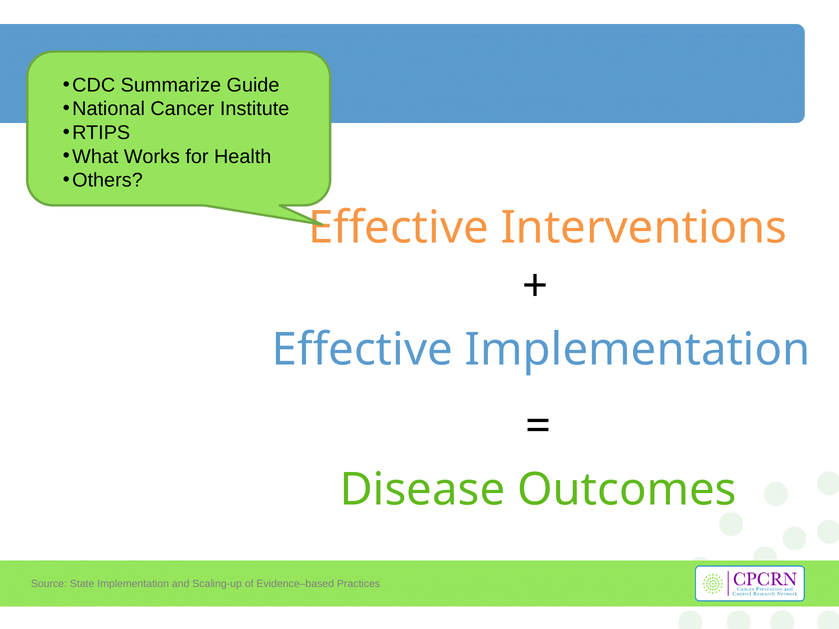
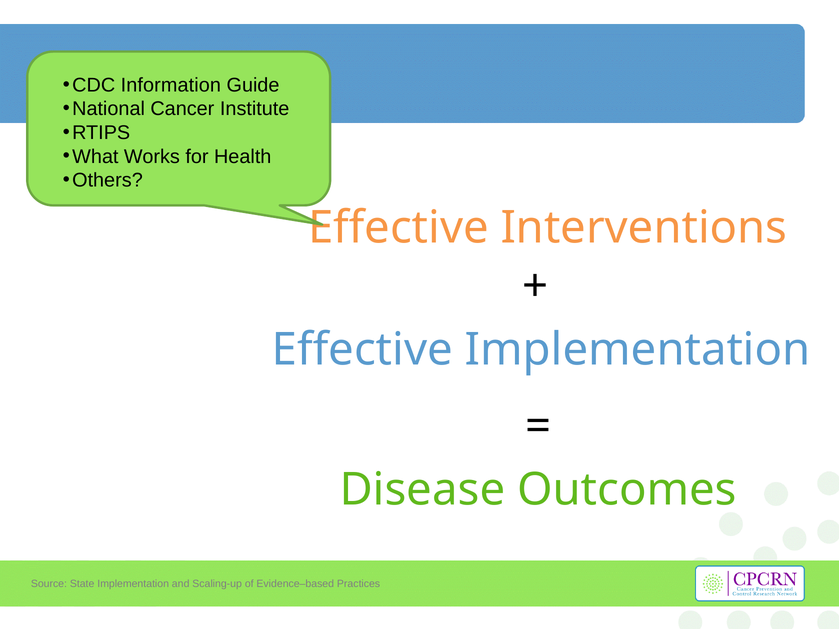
Summarize: Summarize -> Information (171, 85)
